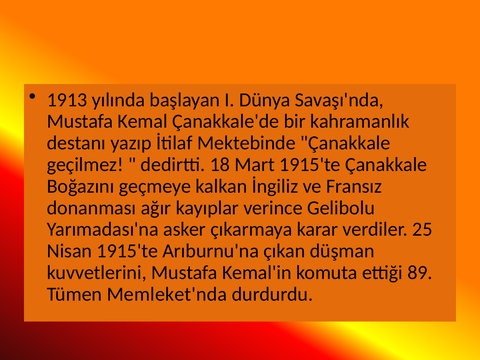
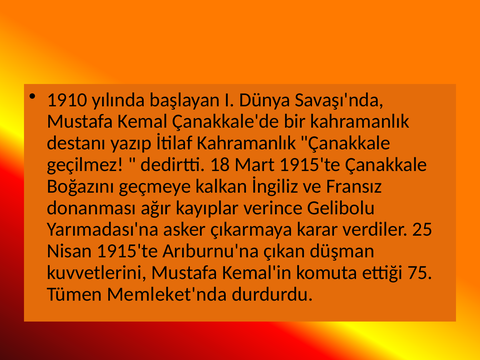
1913: 1913 -> 1910 (67, 100)
İtilaf Mektebinde: Mektebinde -> Kahramanlık (246, 143)
89: 89 -> 75 (420, 273)
